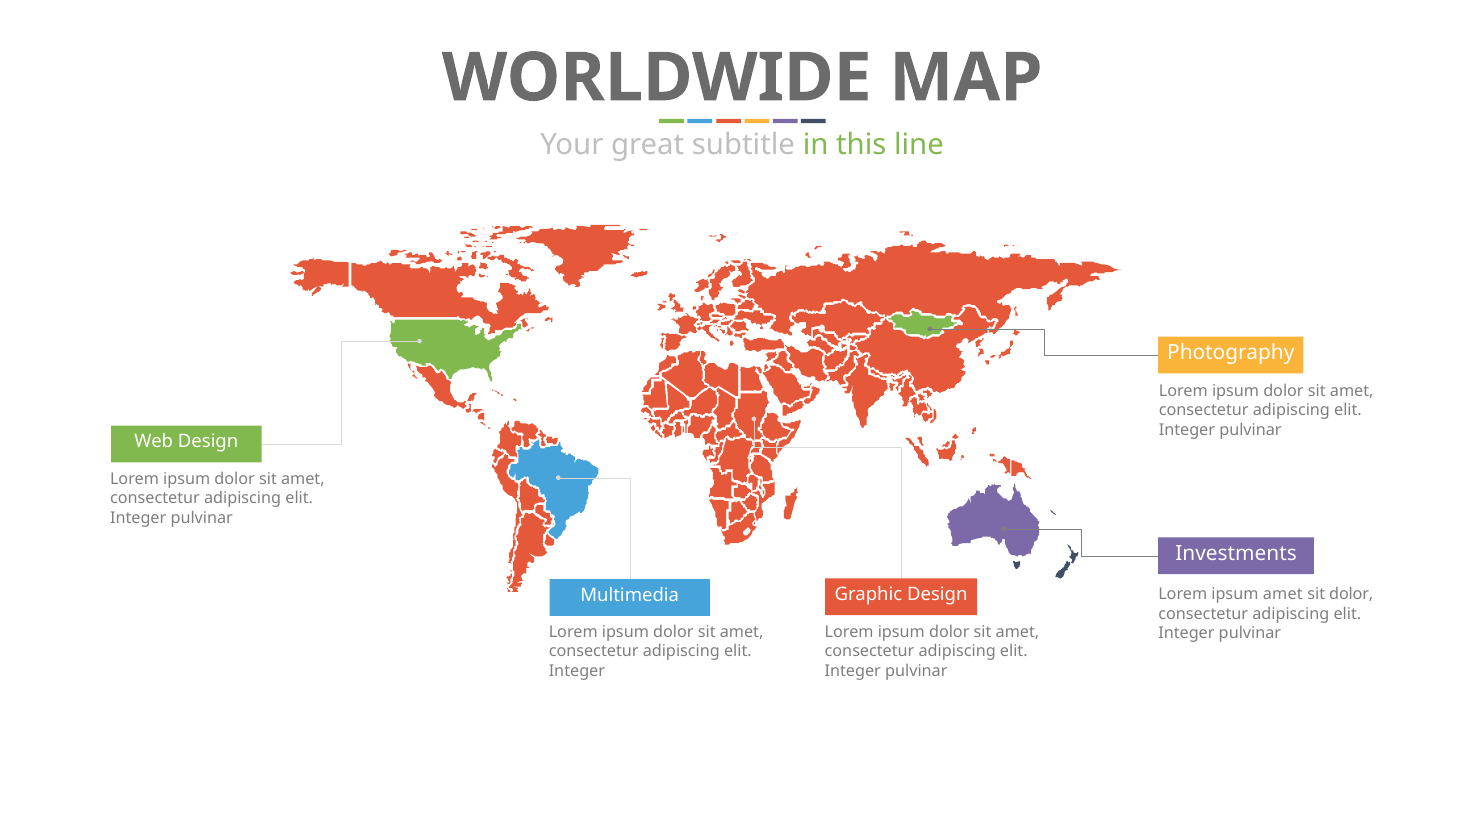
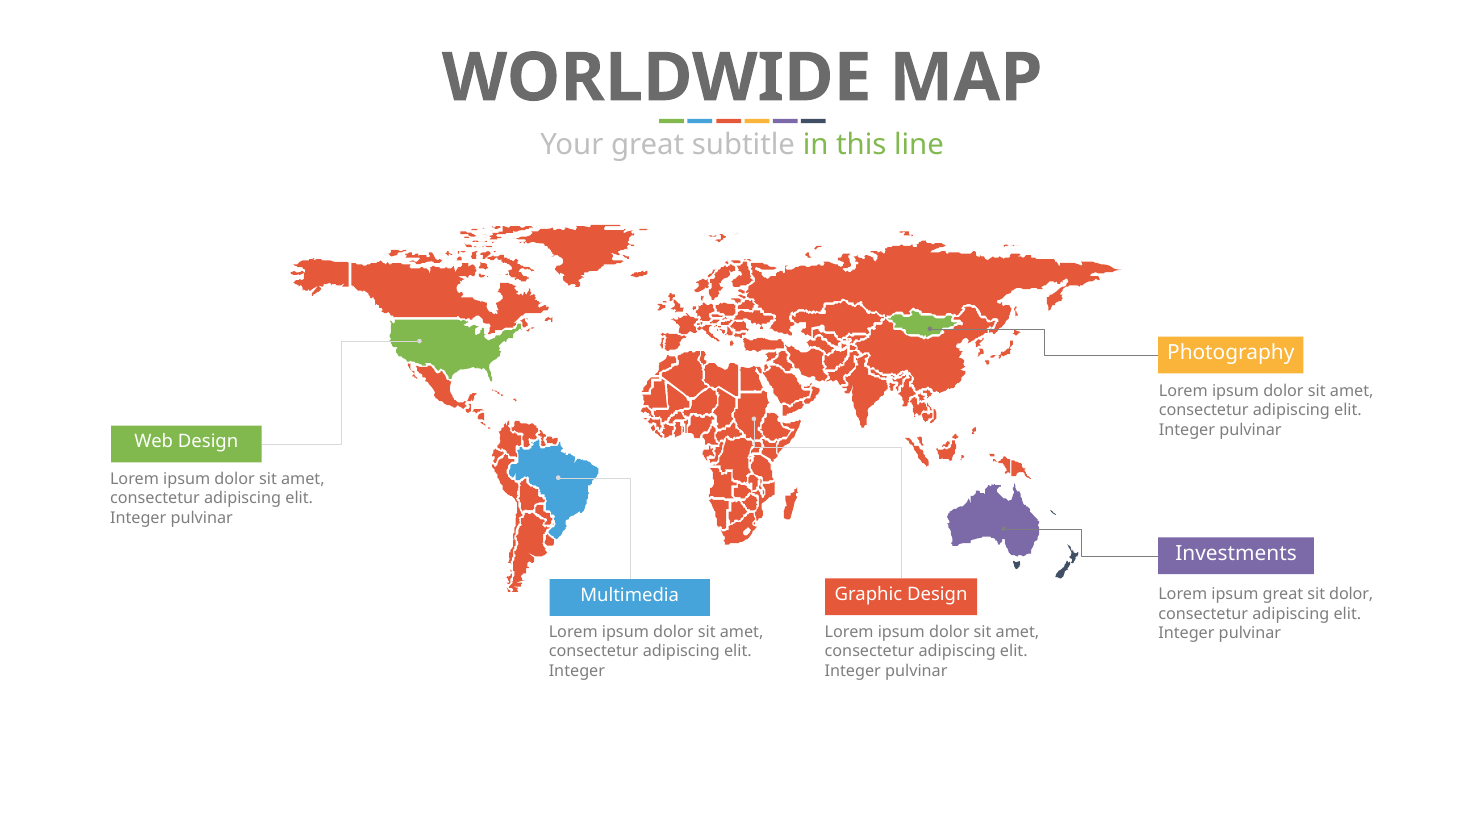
ipsum amet: amet -> great (1283, 594)
